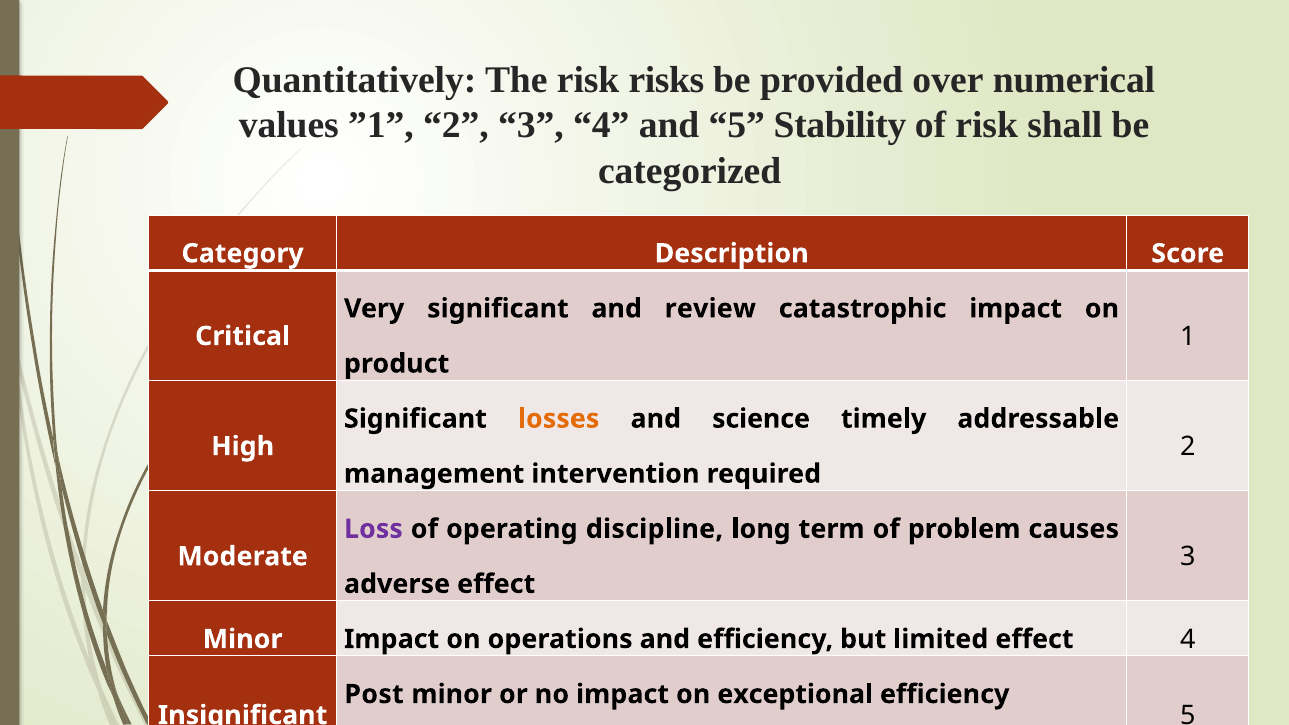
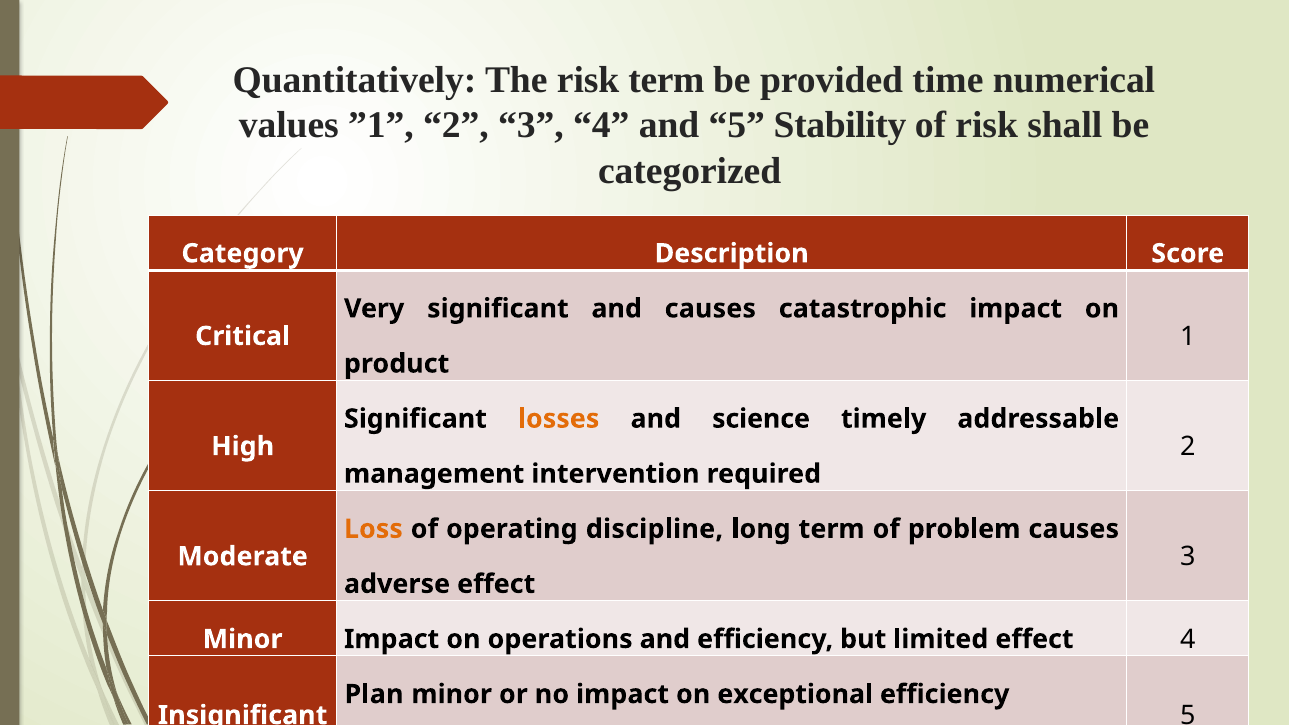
risk risks: risks -> term (666, 80)
over: over -> time (948, 80)
and review: review -> causes (710, 309)
Loss colour: purple -> orange (373, 529)
Post: Post -> Plan (374, 694)
